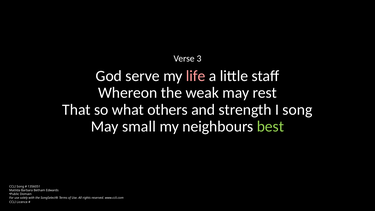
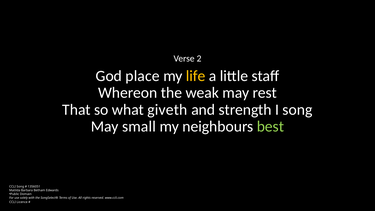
3: 3 -> 2 (199, 59)
serve: serve -> place (143, 76)
life colour: pink -> yellow (196, 76)
others: others -> giveth (167, 110)
